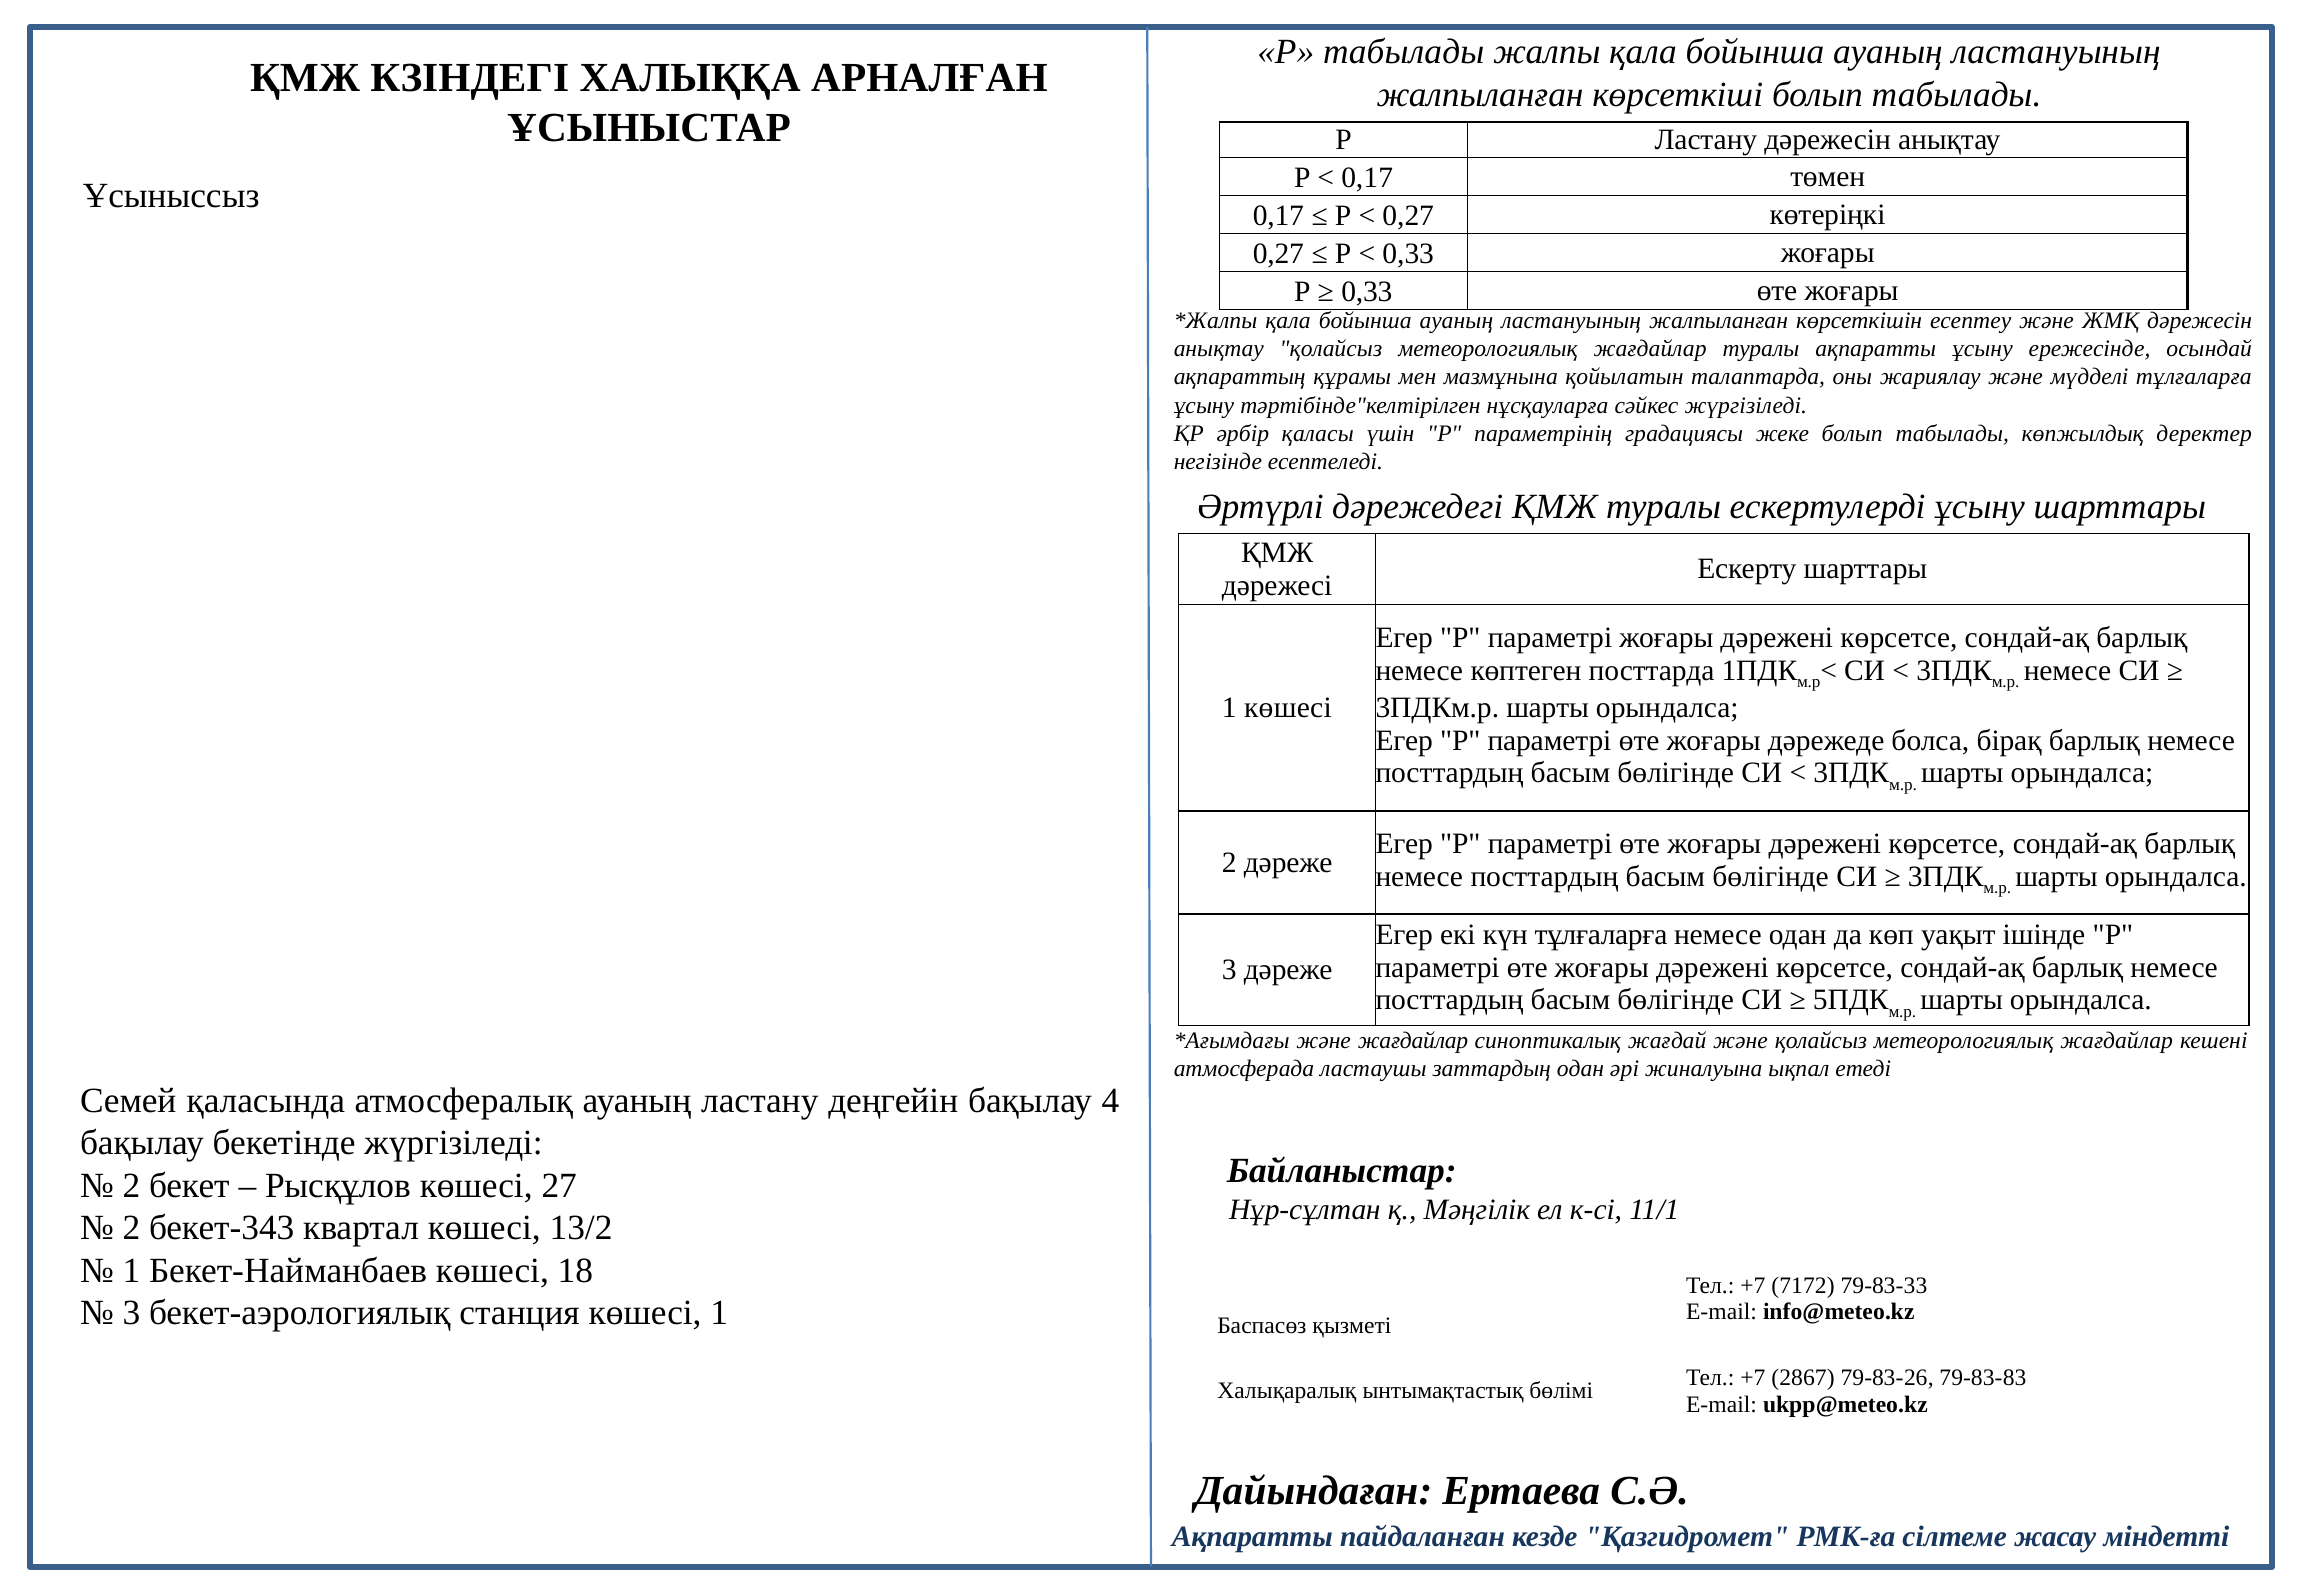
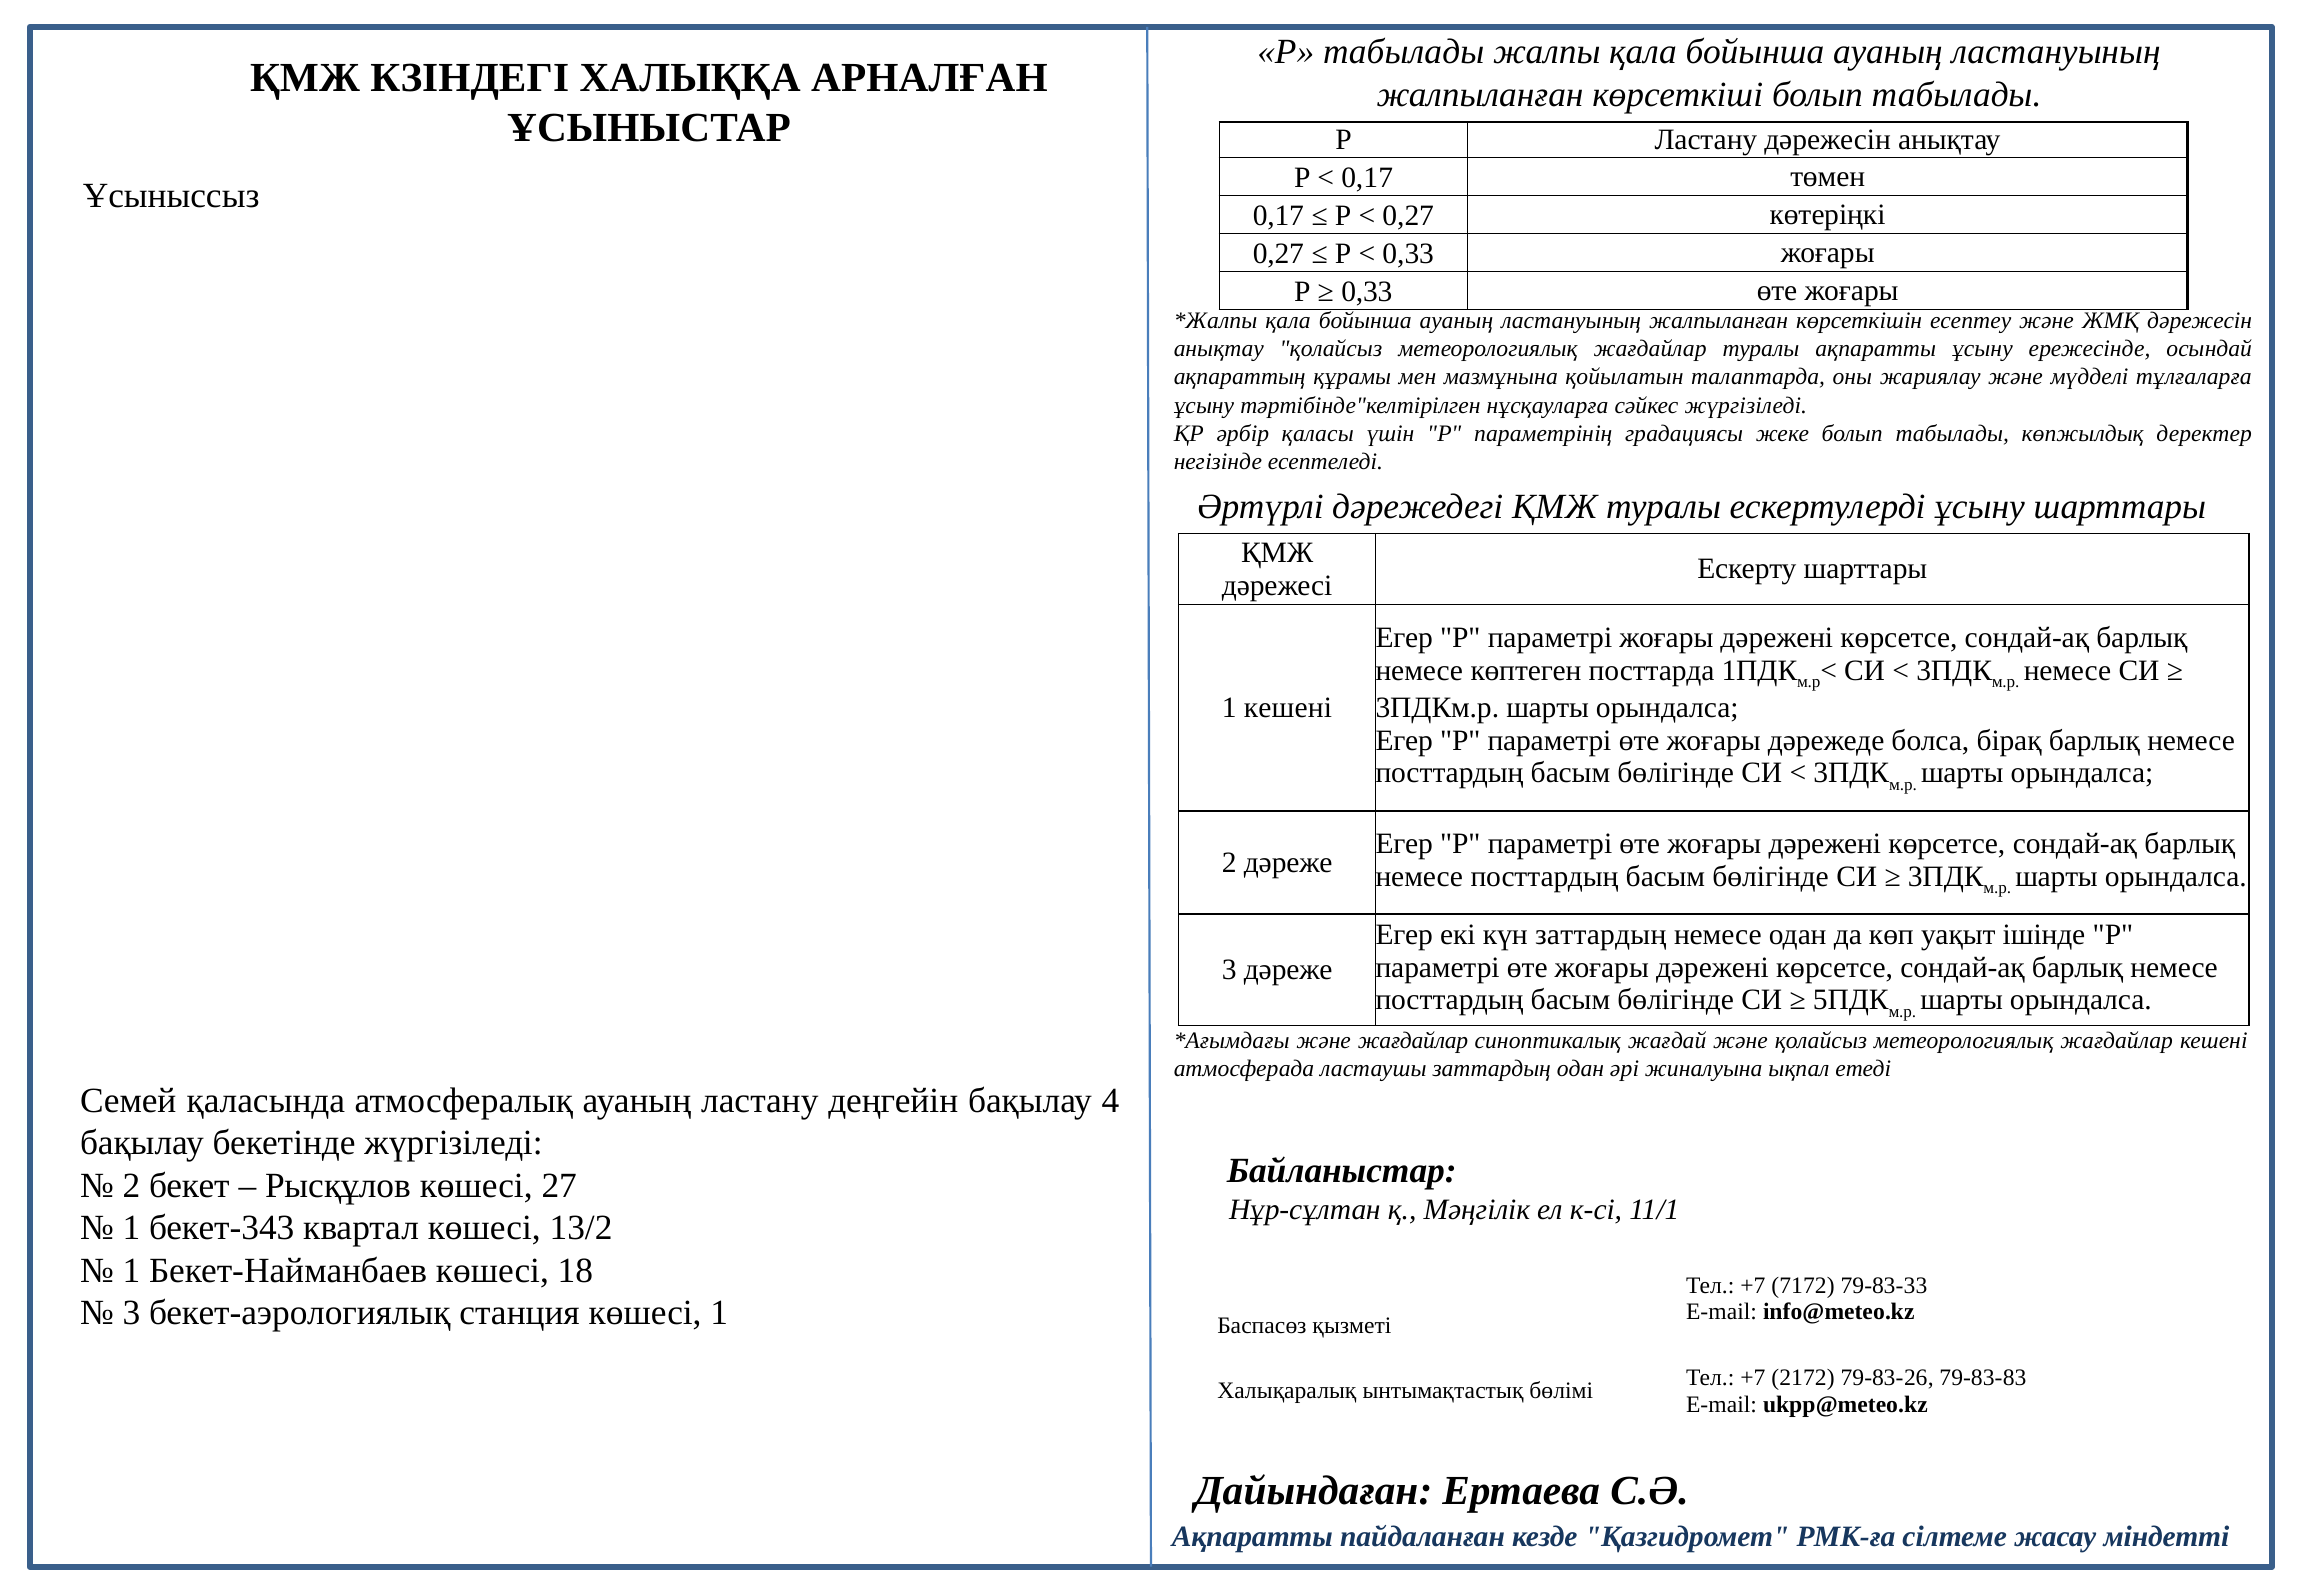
1 көшесі: көшесі -> кешені (1288, 708)
күн тұлғаларға: тұлғаларға -> заттардың (1601, 935)
2: 2 -> 1 (131, 1228)
2867: 2867 -> 2172 (1803, 1378)
